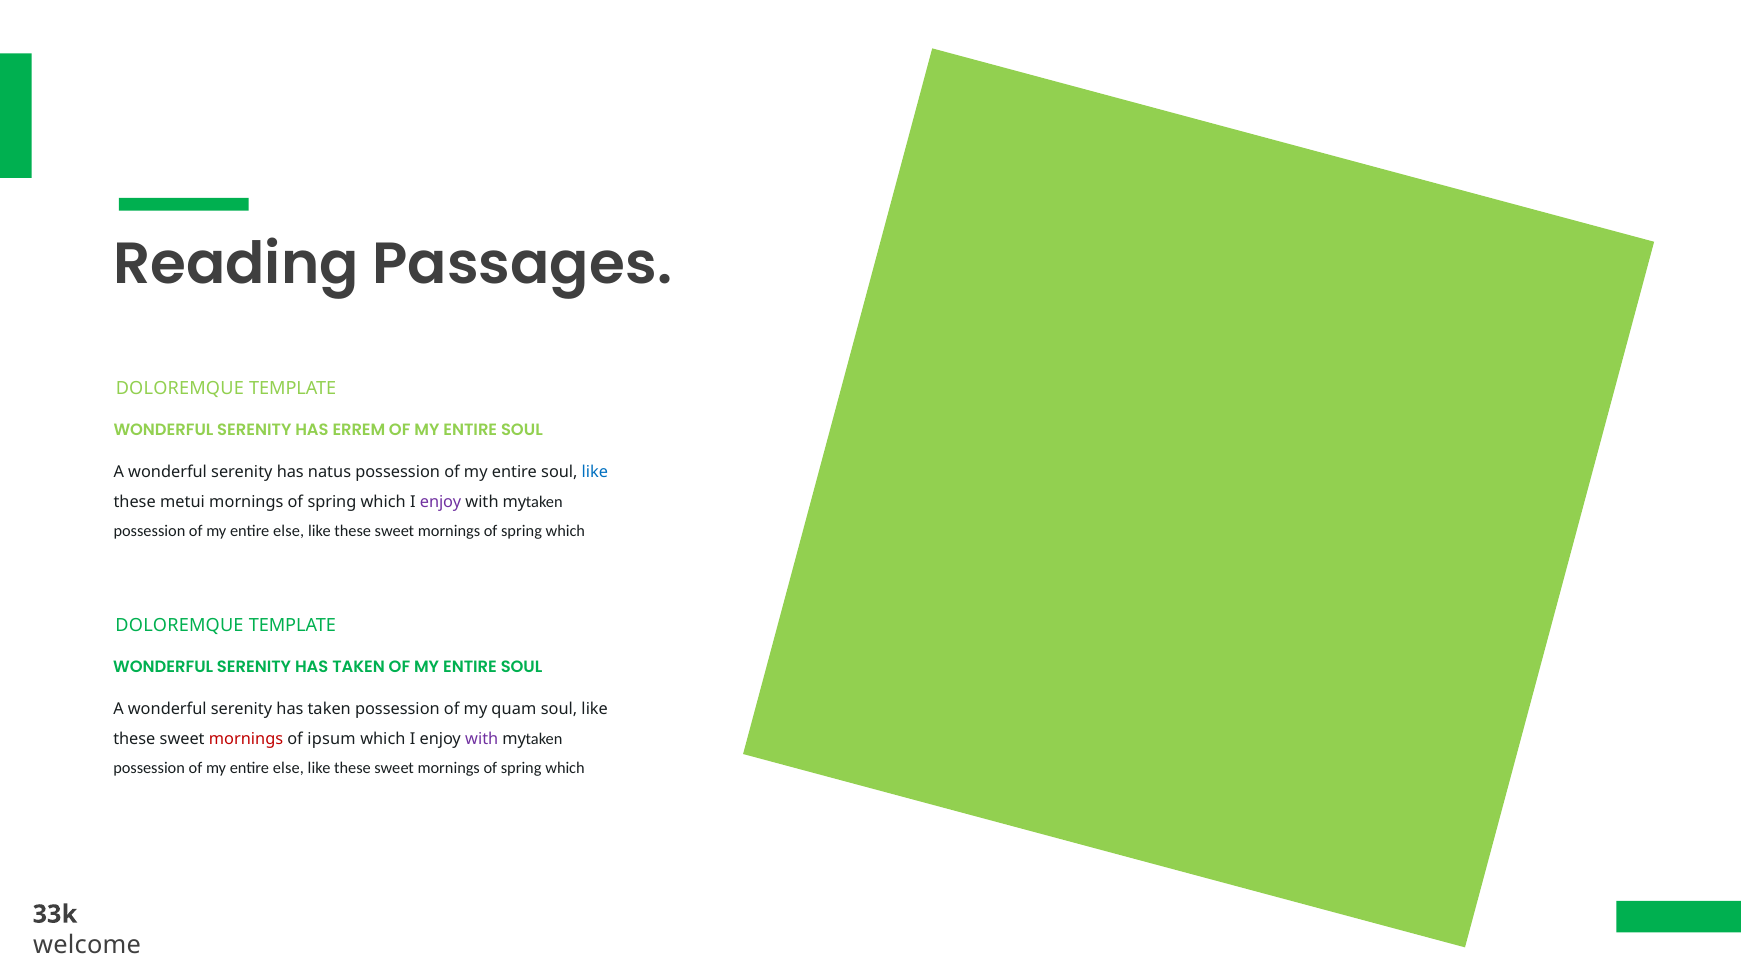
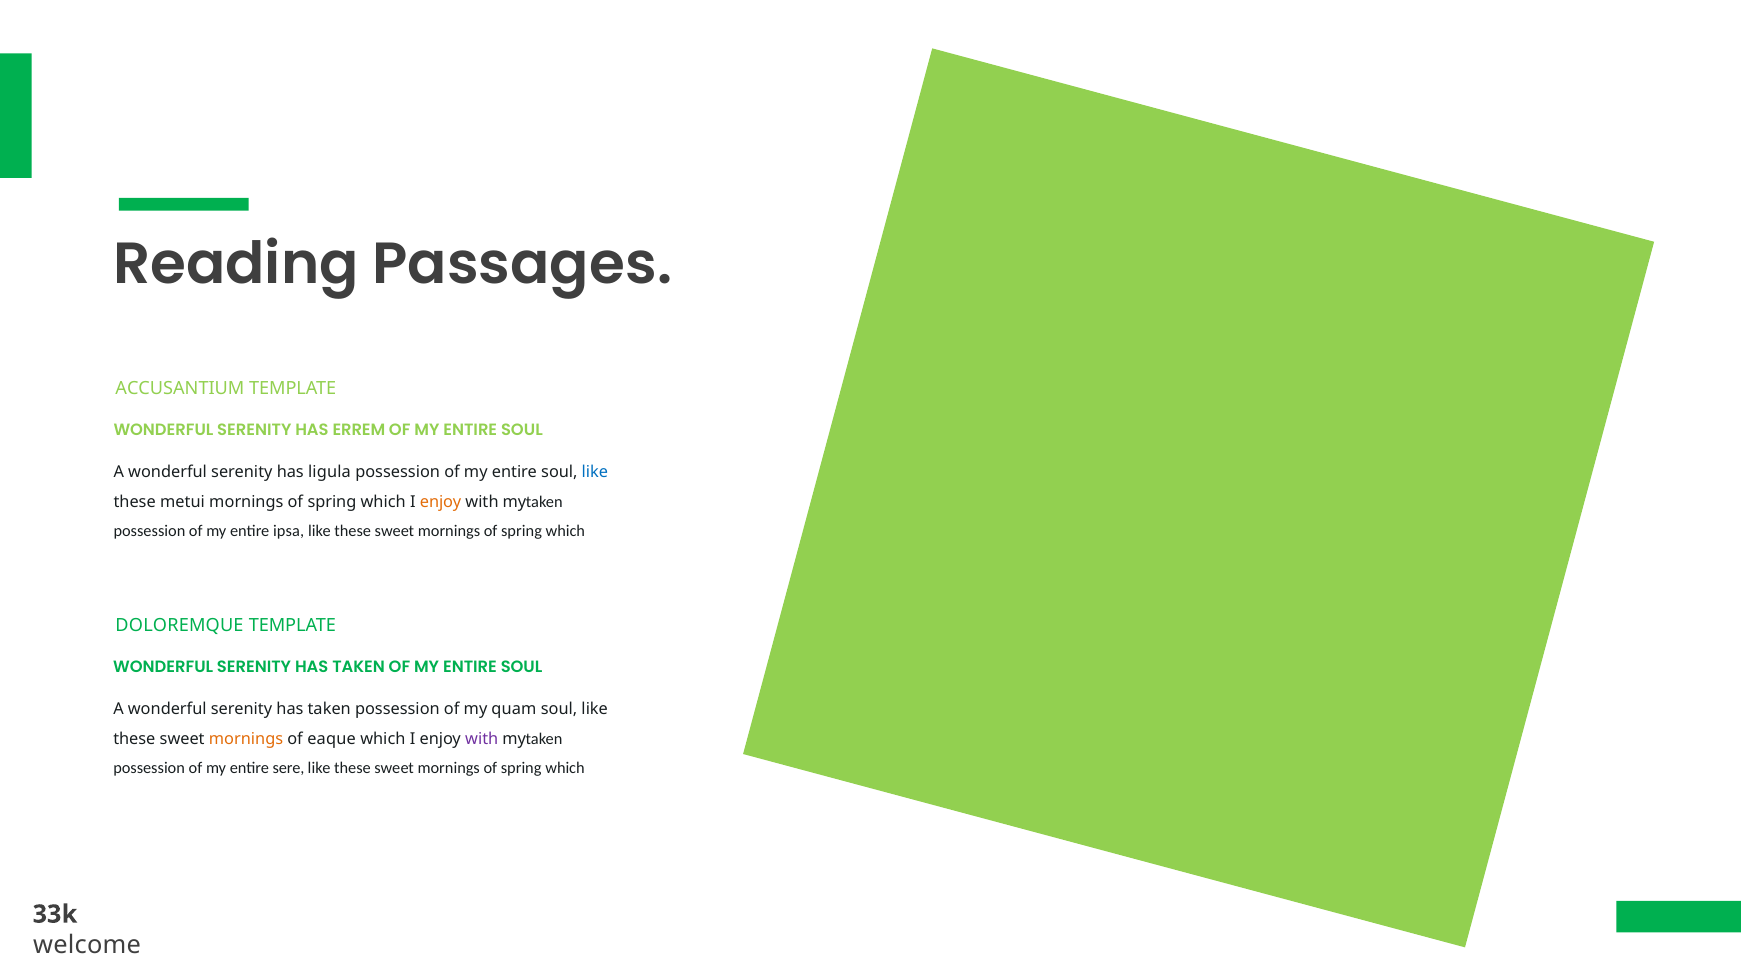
DOLOREMQUE: DOLOREMQUE -> ACCUSANTIUM (180, 389)
natus: natus -> ligula (329, 473)
enjoy colour: purple -> orange (441, 502)
else: else -> ipsa (289, 531)
mornings colour: red -> orange (246, 739)
ipsum: ipsum -> eaque (332, 739)
else: else -> sere (289, 768)
